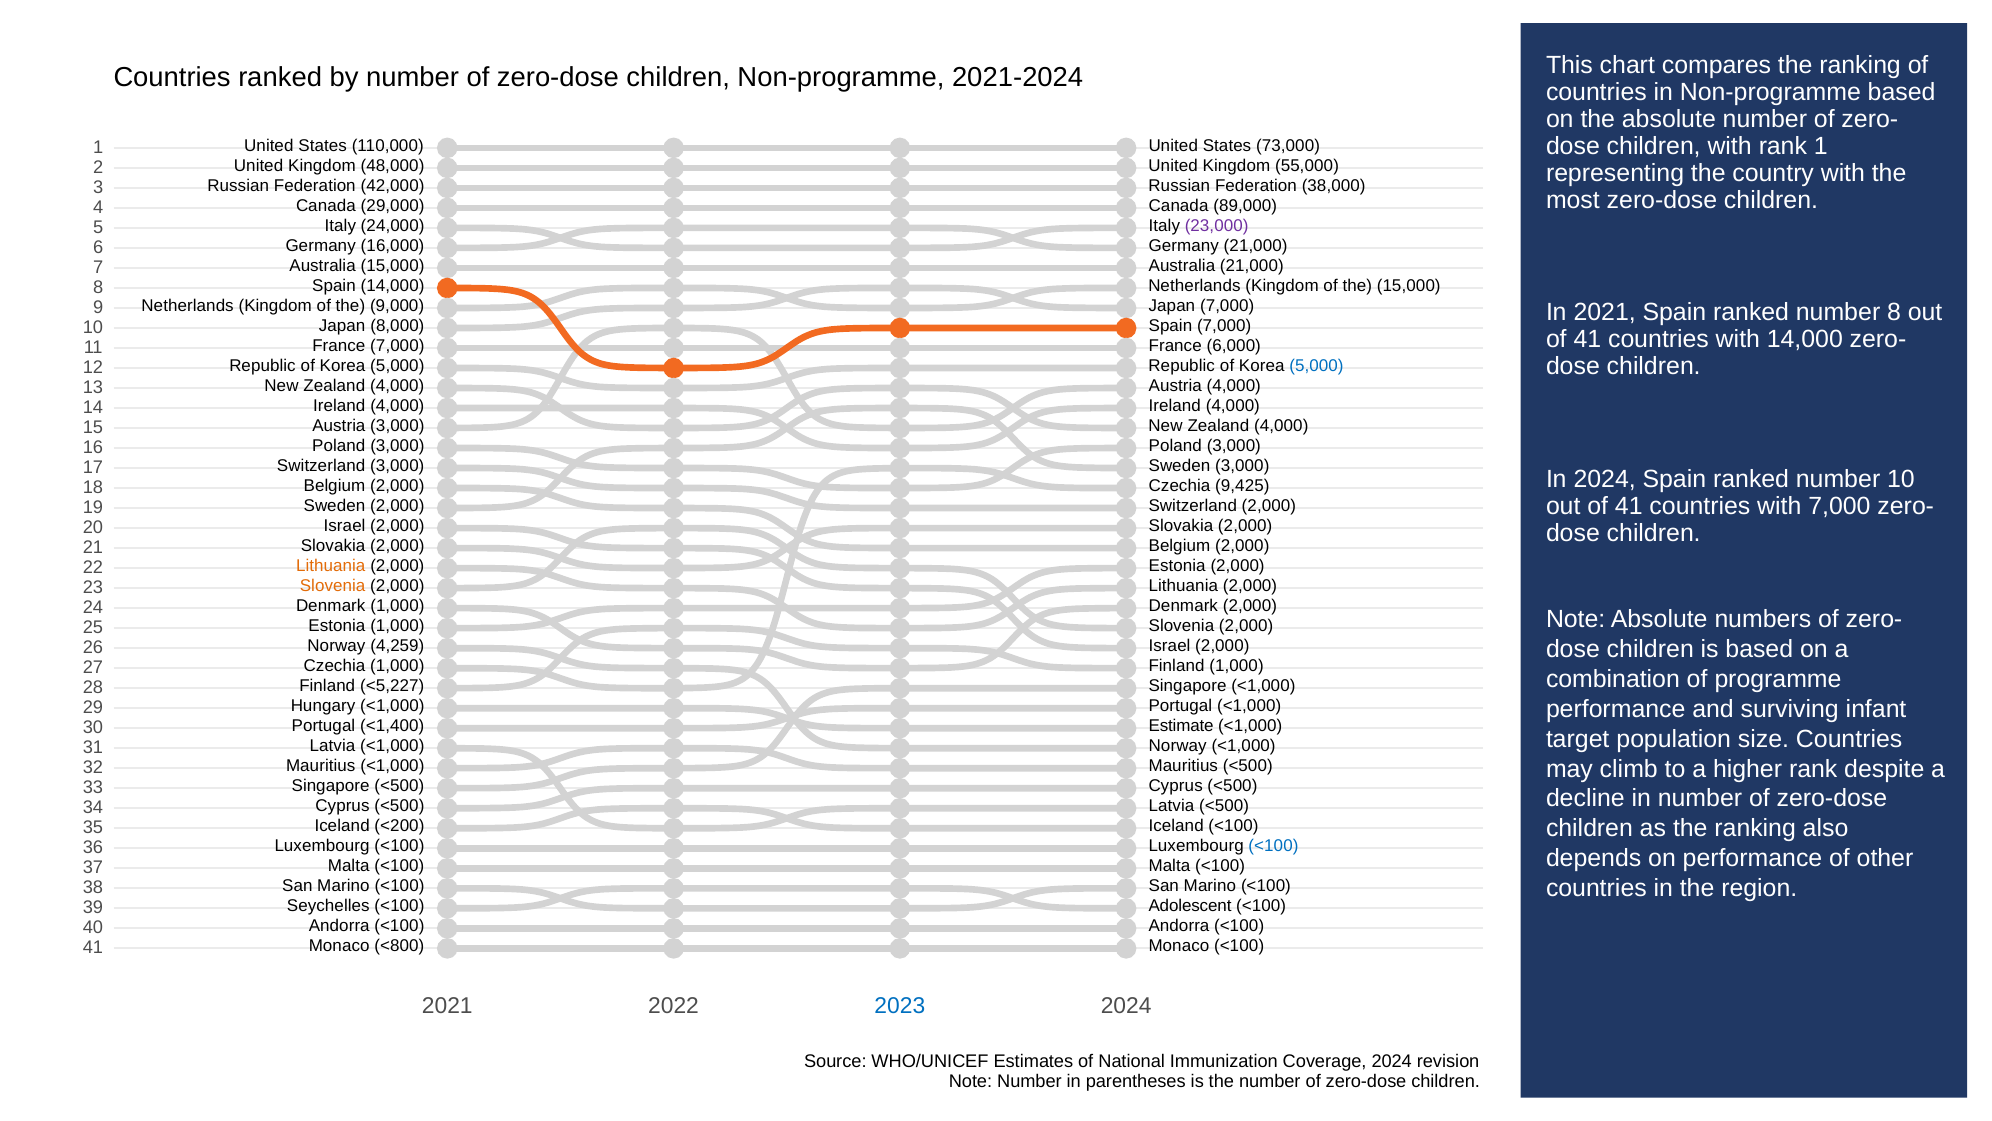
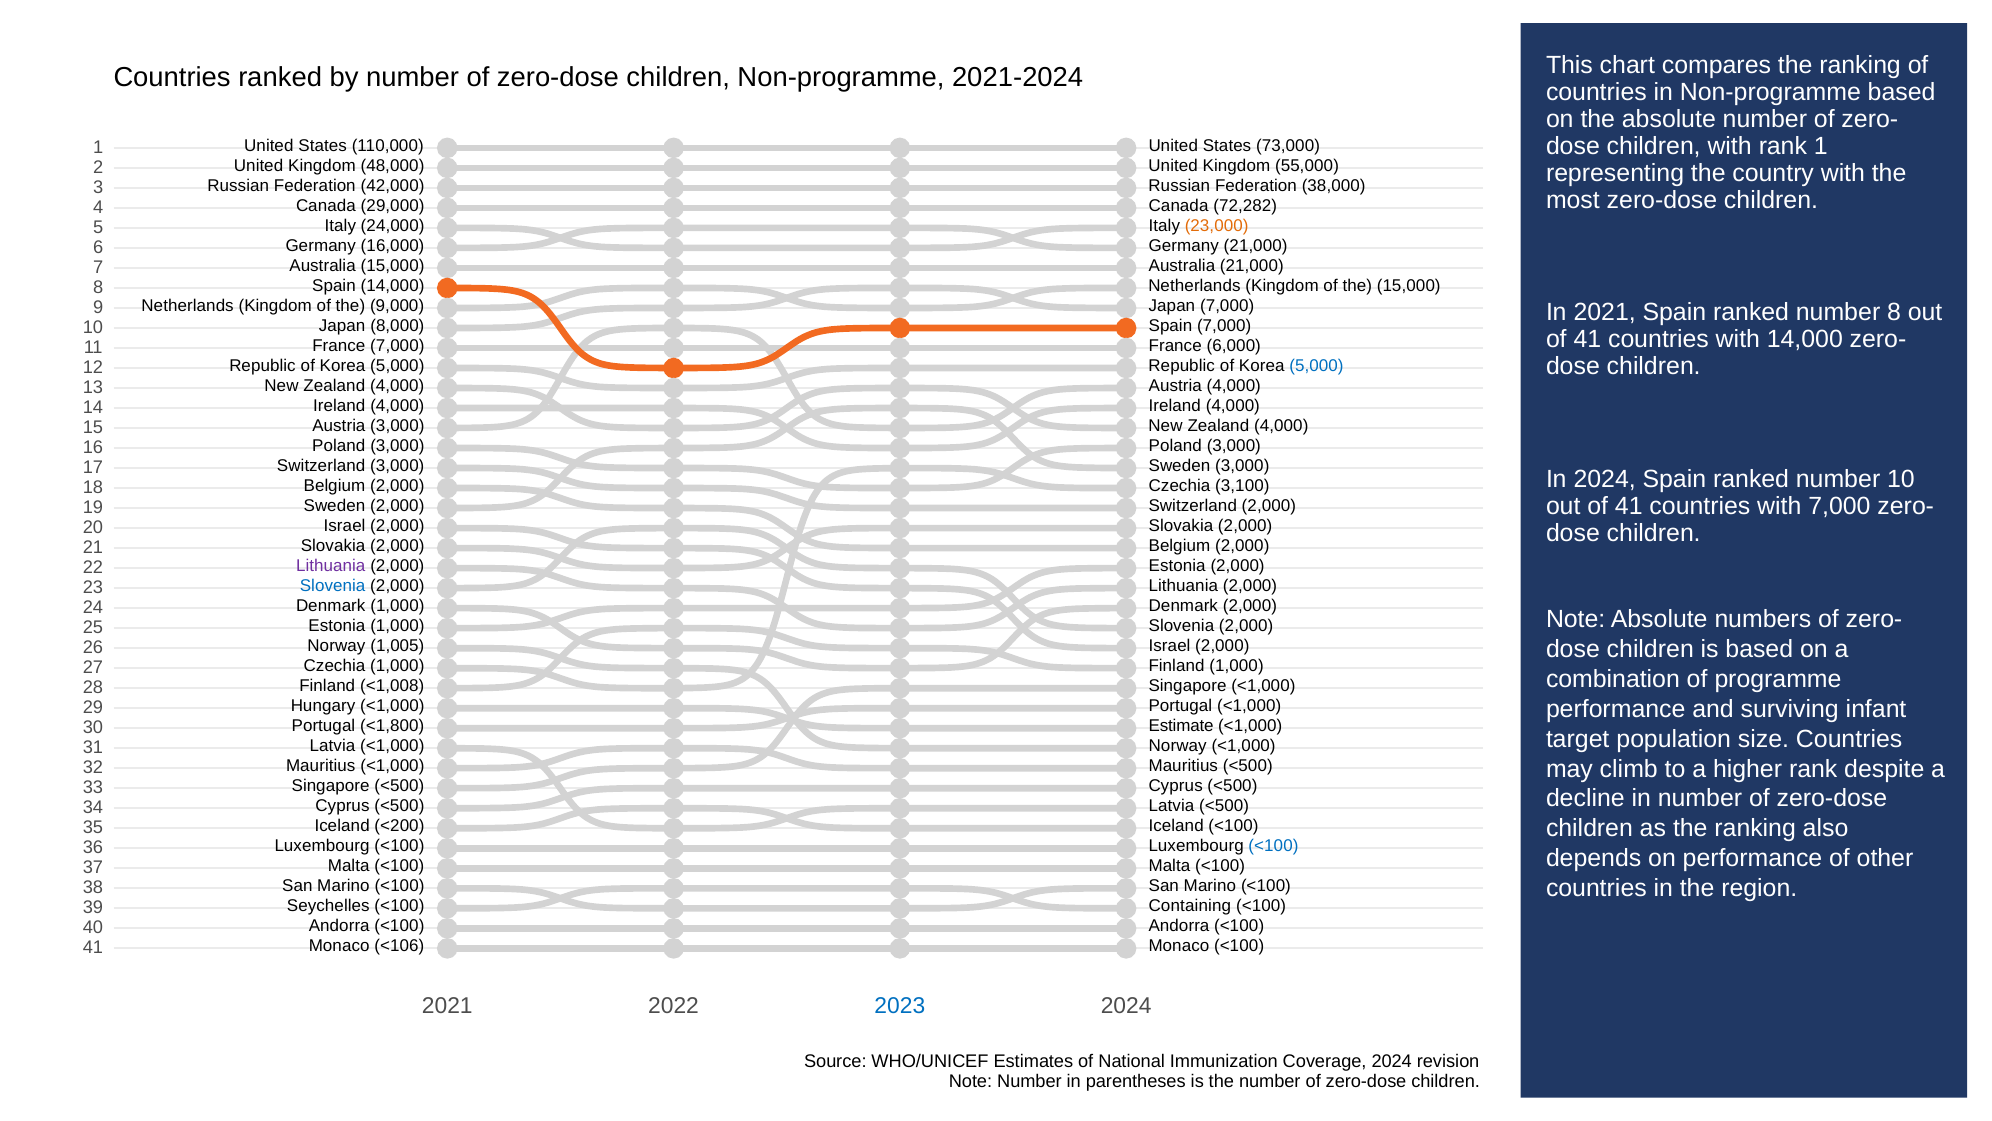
89,000: 89,000 -> 72,282 (1245, 205)
23,000 colour: purple -> orange (1217, 225)
9,425: 9,425 -> 3,100 (1242, 486)
Lithuania colour: orange -> purple (331, 566)
Slovenia colour: orange -> blue (333, 586)
4,259: 4,259 -> 1,005 (397, 646)
<5,227: <5,227 -> <1,008 (392, 686)
<1,400: <1,400 -> <1,800 (392, 726)
Adolescent: Adolescent -> Containing (1190, 906)
<800: <800 -> <106 (399, 946)
